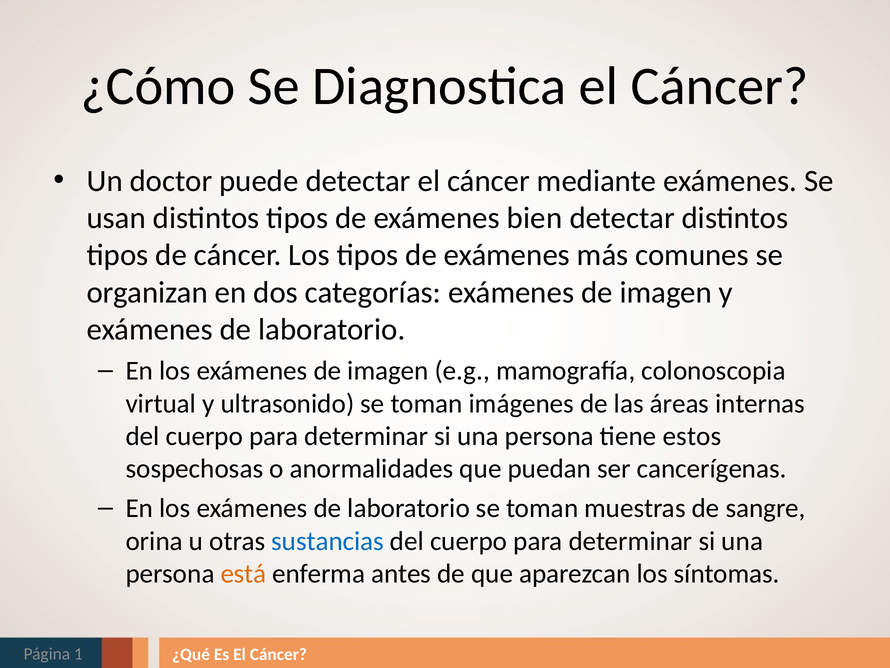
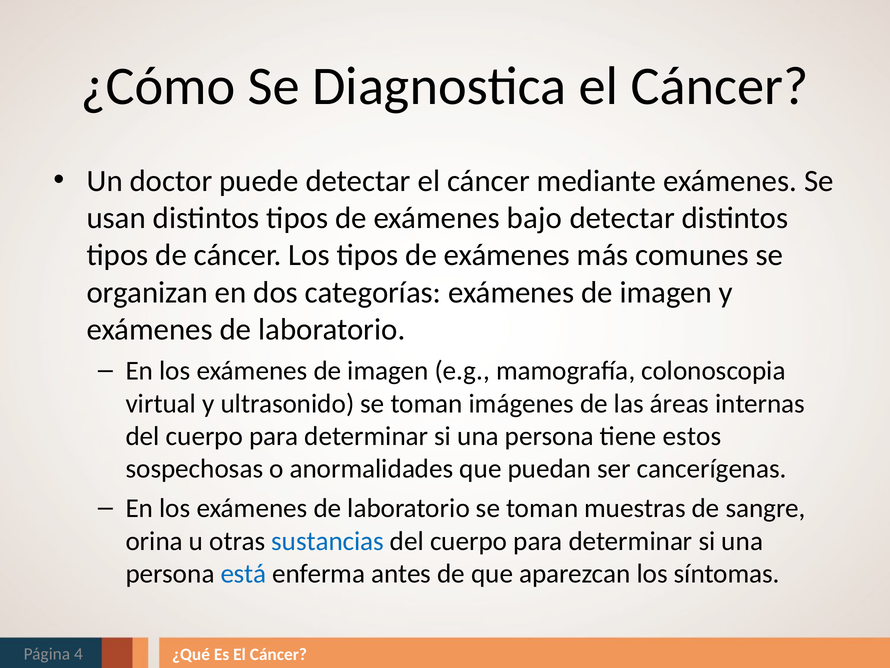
bien: bien -> bajo (534, 218)
está colour: orange -> blue (244, 573)
1: 1 -> 4 (78, 654)
